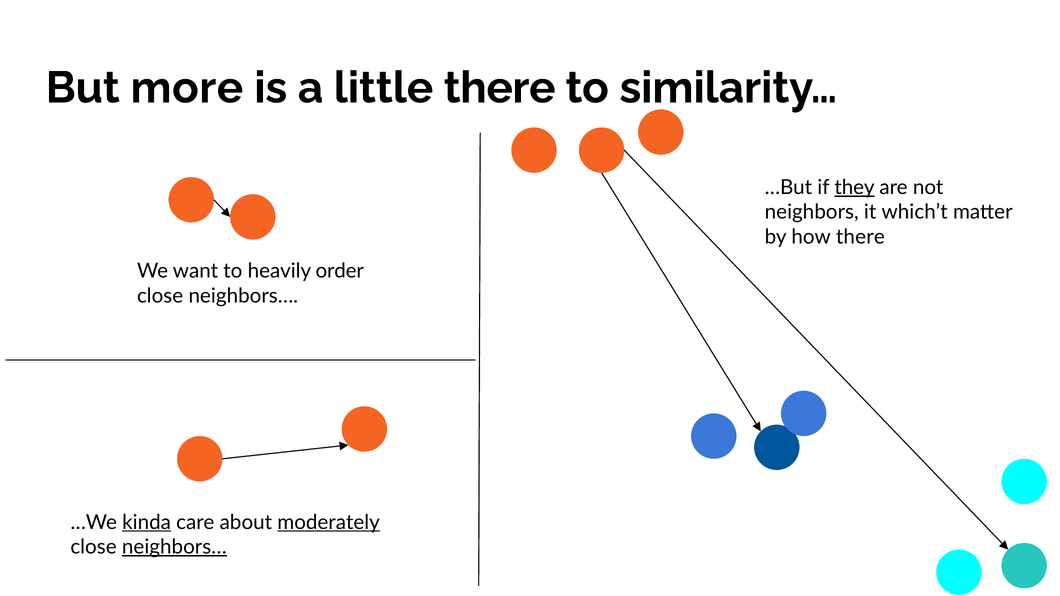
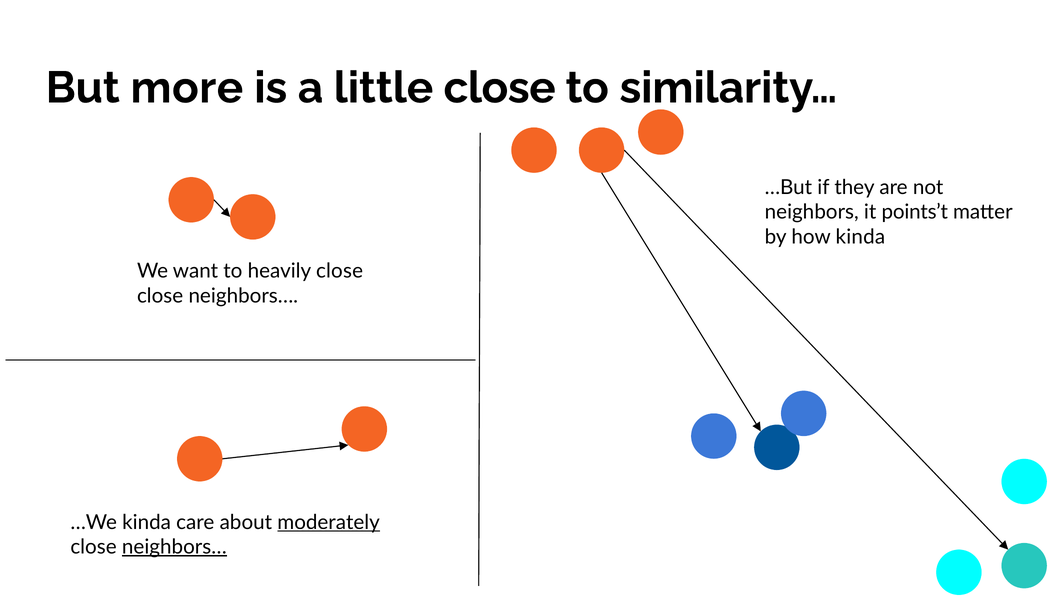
little there: there -> close (500, 88)
they underline: present -> none (855, 188)
which’t: which’t -> points’t (915, 212)
how there: there -> kinda (860, 237)
heavily order: order -> close (340, 271)
kinda underline: present -> none (147, 522)
